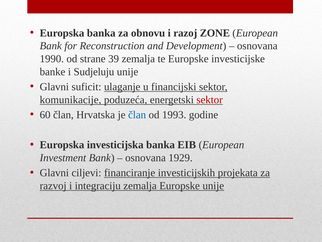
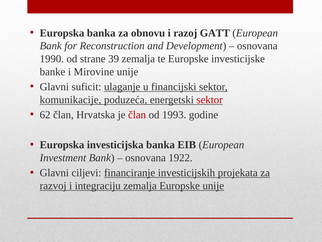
ZONE: ZONE -> GATT (215, 33)
Sudjeluju: Sudjeluju -> Mirovine (94, 72)
60: 60 -> 62 (45, 115)
član colour: blue -> red (137, 115)
1929: 1929 -> 1922 (180, 157)
